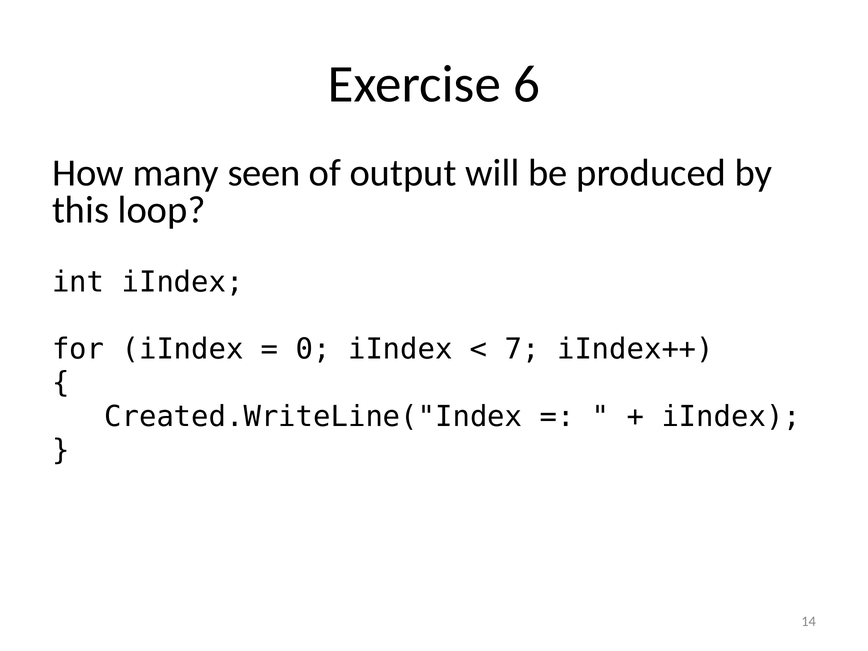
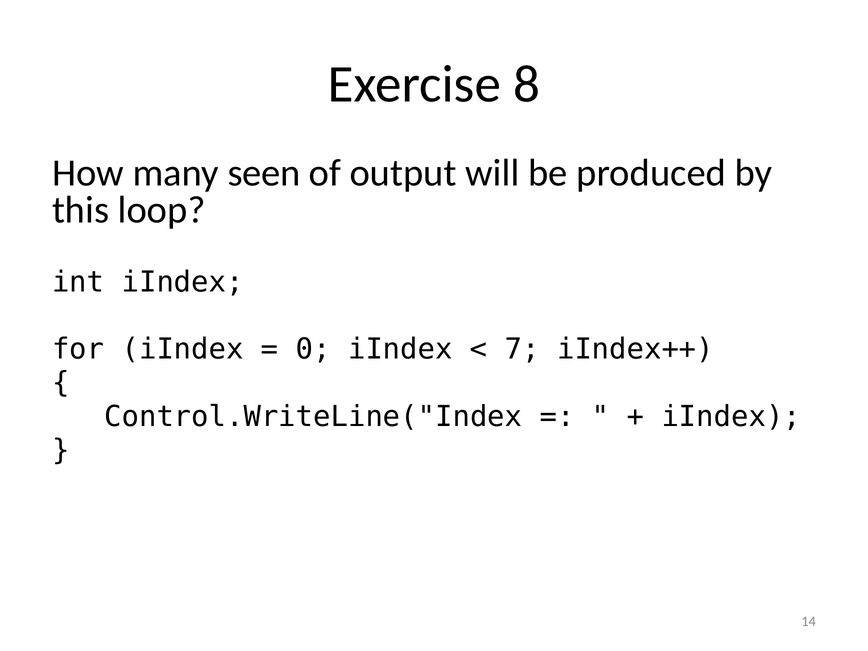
6: 6 -> 8 (526, 84)
Created.WriteLine("Index: Created.WriteLine("Index -> Control.WriteLine("Index (313, 416)
